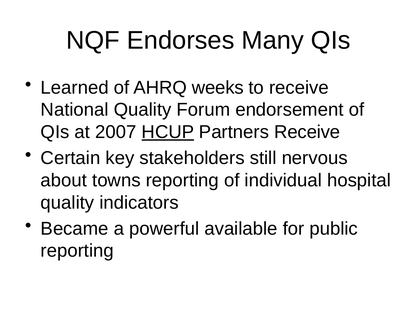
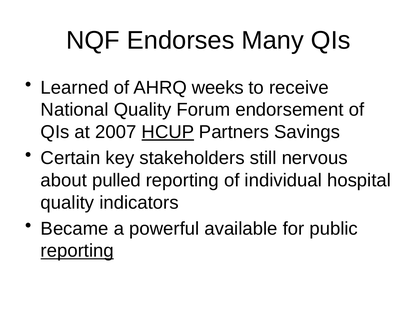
Partners Receive: Receive -> Savings (307, 132)
towns: towns -> pulled (117, 180)
reporting underline: none -> present (77, 251)
